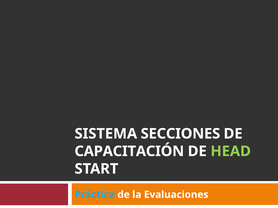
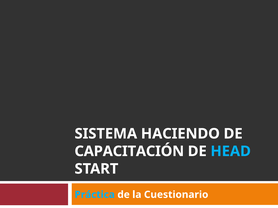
SECCIONES: SECCIONES -> HACIENDO (180, 134)
HEAD colour: light green -> light blue (231, 152)
Evaluaciones: Evaluaciones -> Cuestionario (176, 195)
